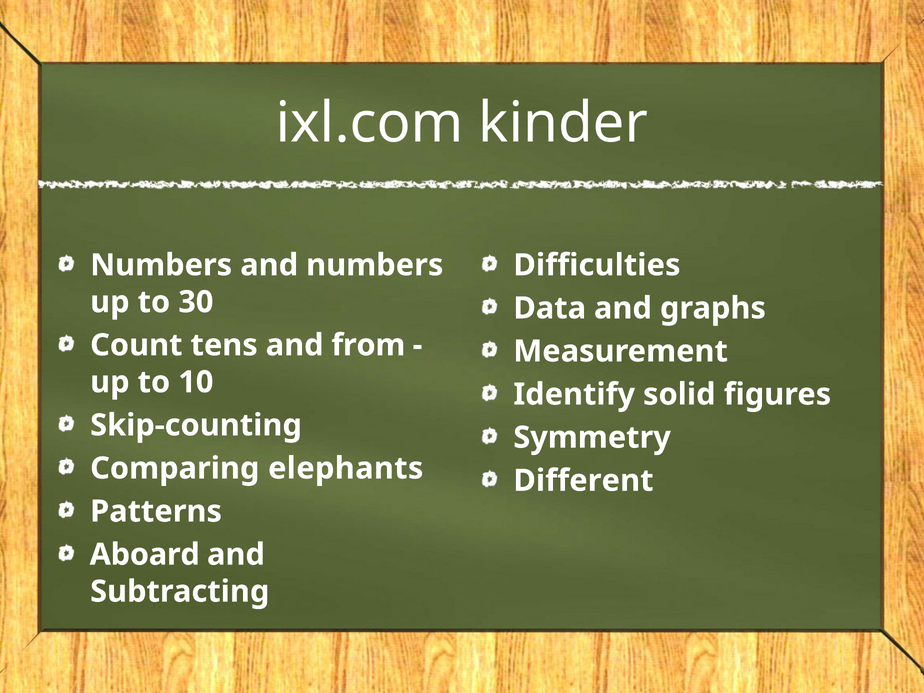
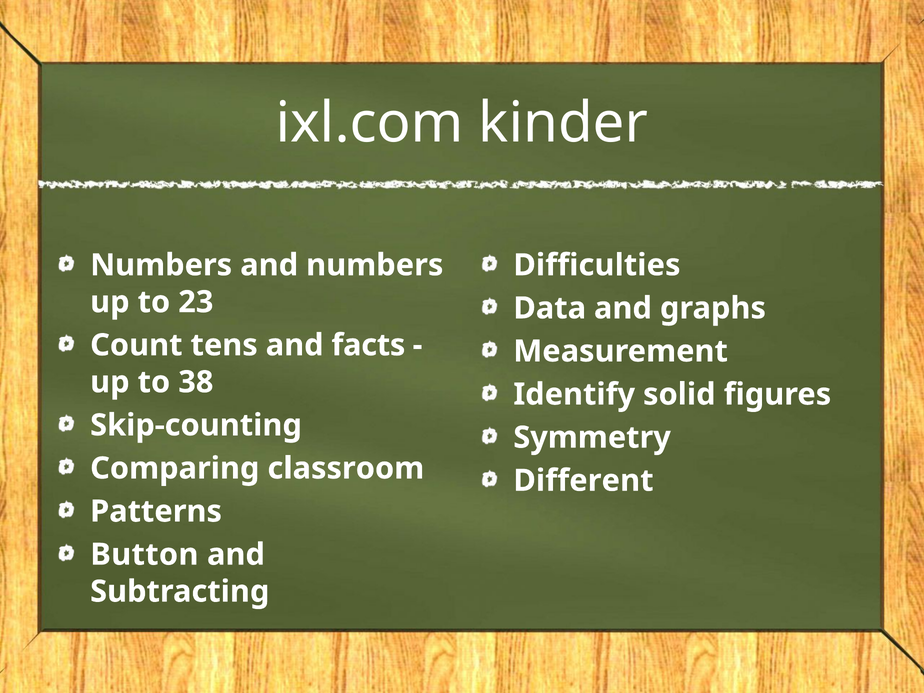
30: 30 -> 23 (196, 302)
from: from -> facts (368, 345)
10: 10 -> 38 (196, 382)
elephants: elephants -> classroom (346, 468)
Aboard: Aboard -> Button (144, 555)
